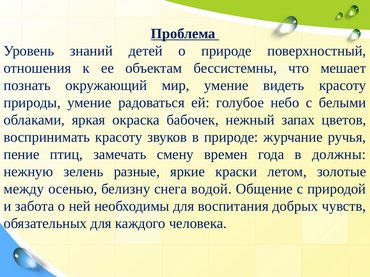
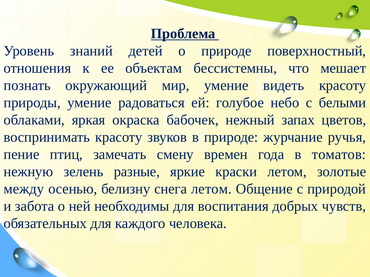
должны: должны -> томатов (339, 155)
снега водой: водой -> летом (211, 189)
